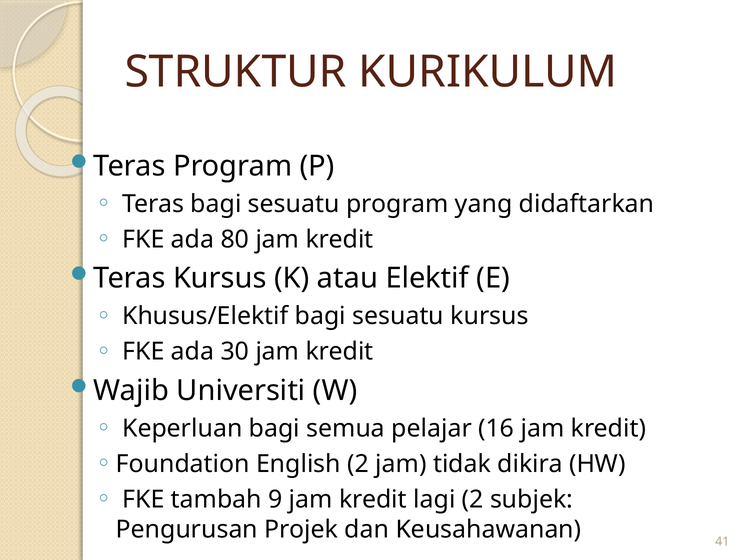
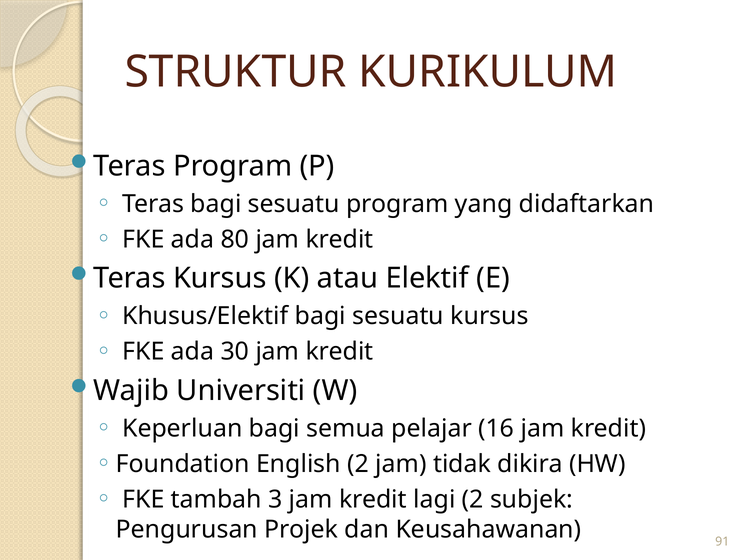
9: 9 -> 3 (275, 500)
41: 41 -> 91 (722, 542)
